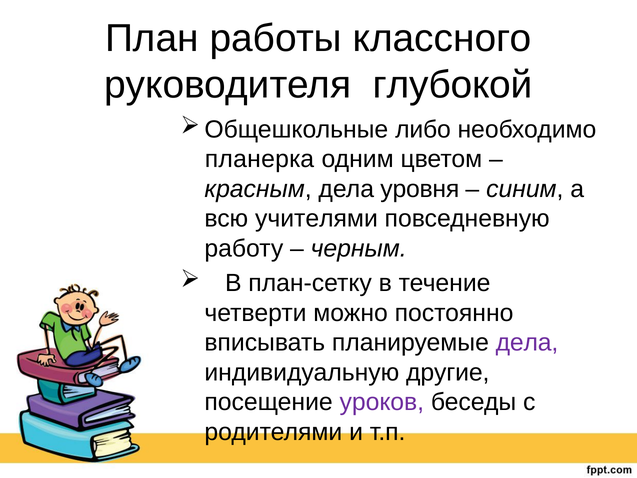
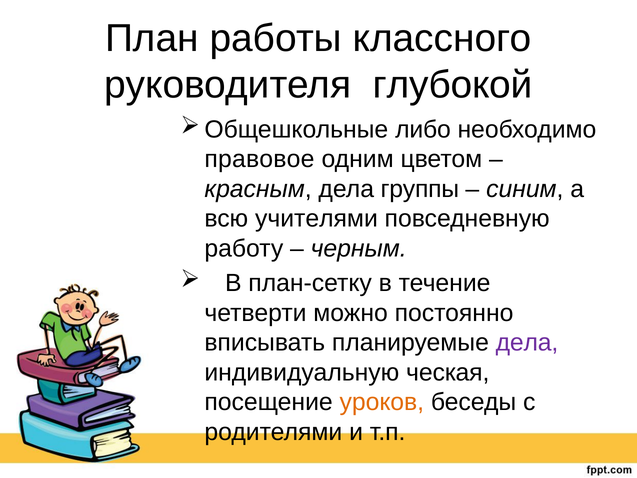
планерка: планерка -> правовое (259, 159)
уровня: уровня -> группы (420, 189)
другие: другие -> ческая (448, 372)
уроков colour: purple -> orange (382, 402)
